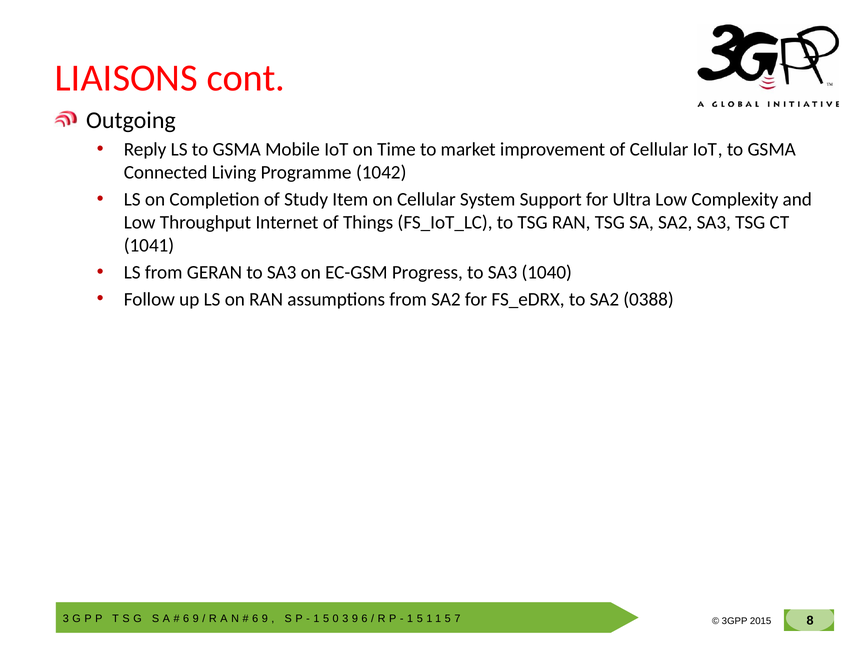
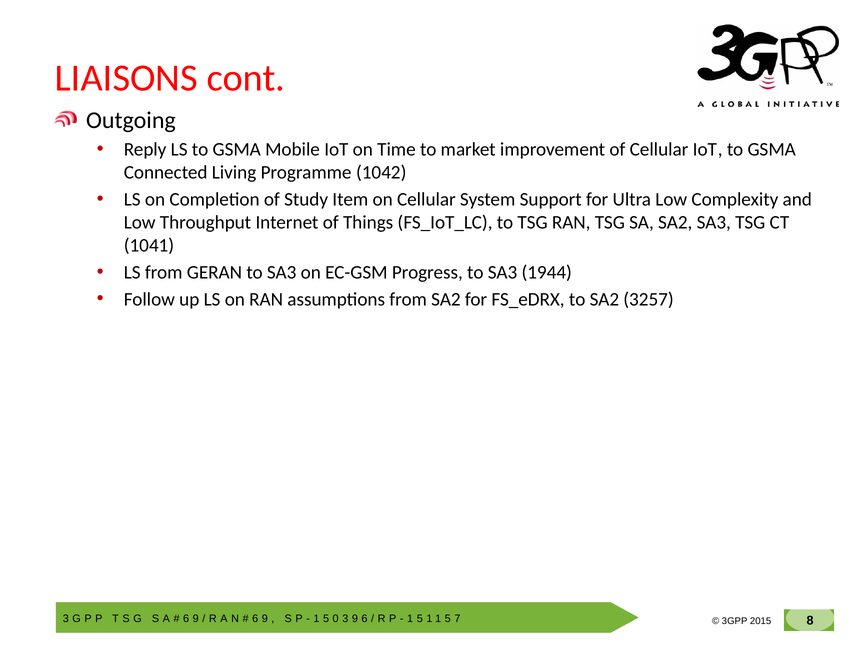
1040: 1040 -> 1944 (547, 272)
0388: 0388 -> 3257 (649, 299)
